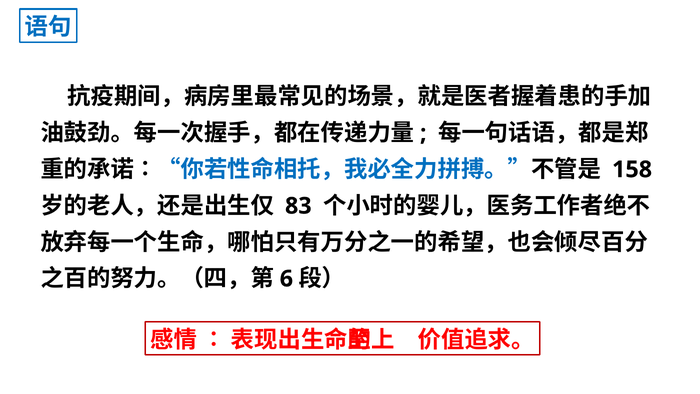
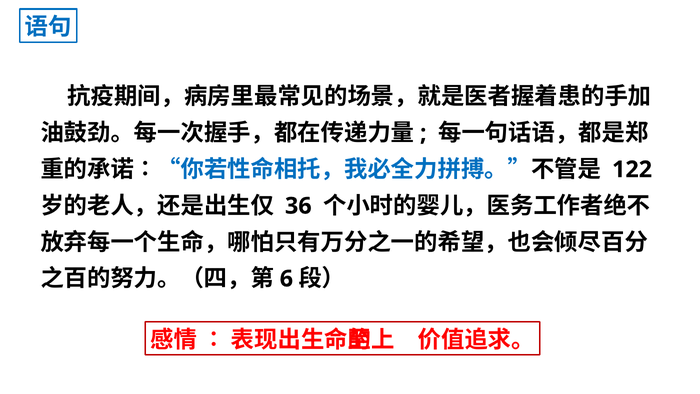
158: 158 -> 122 (632, 169)
83: 83 -> 36 (298, 206)
